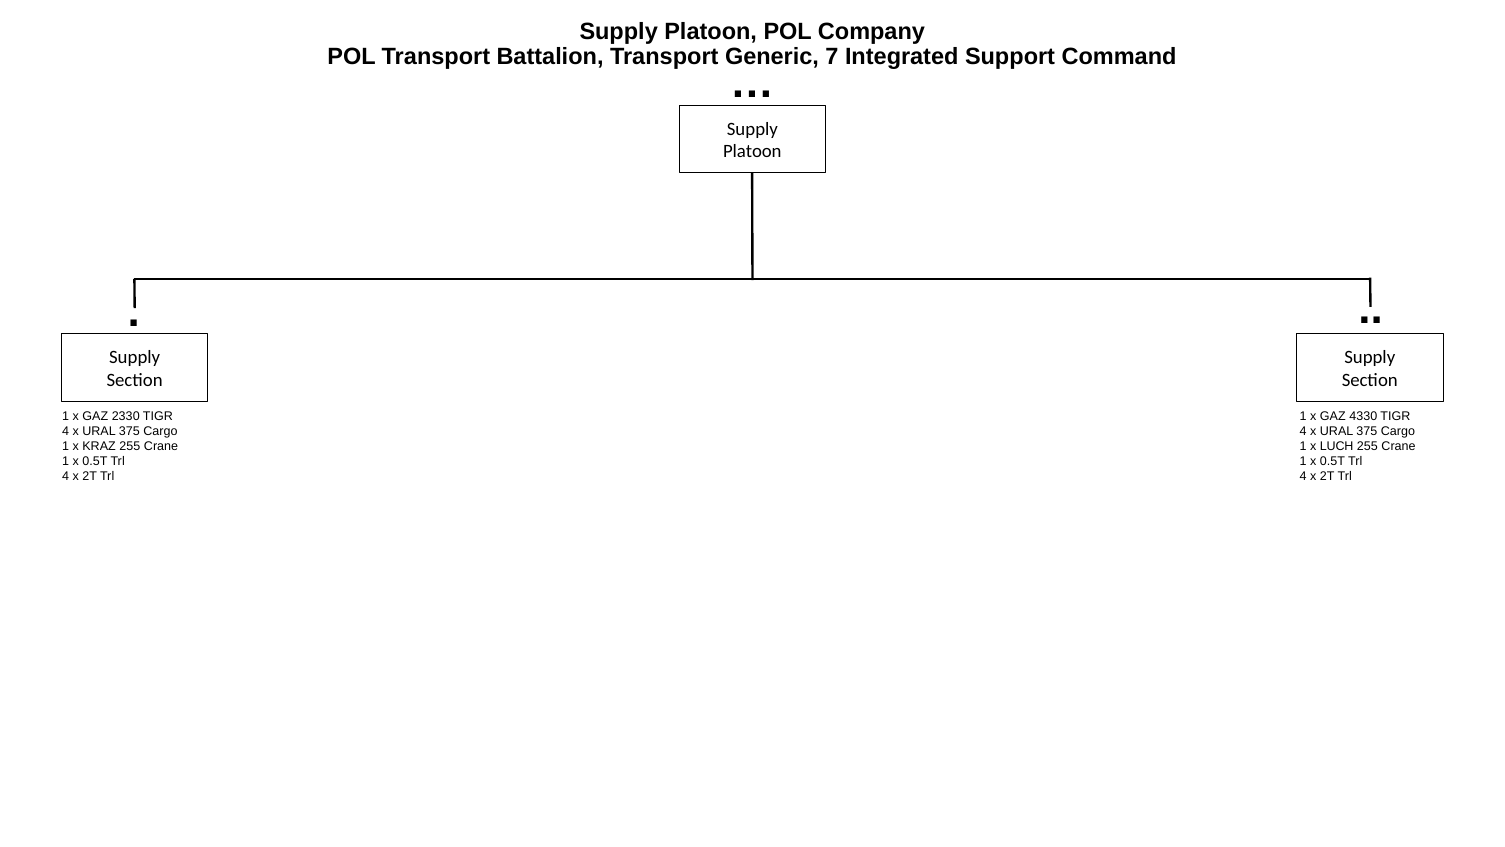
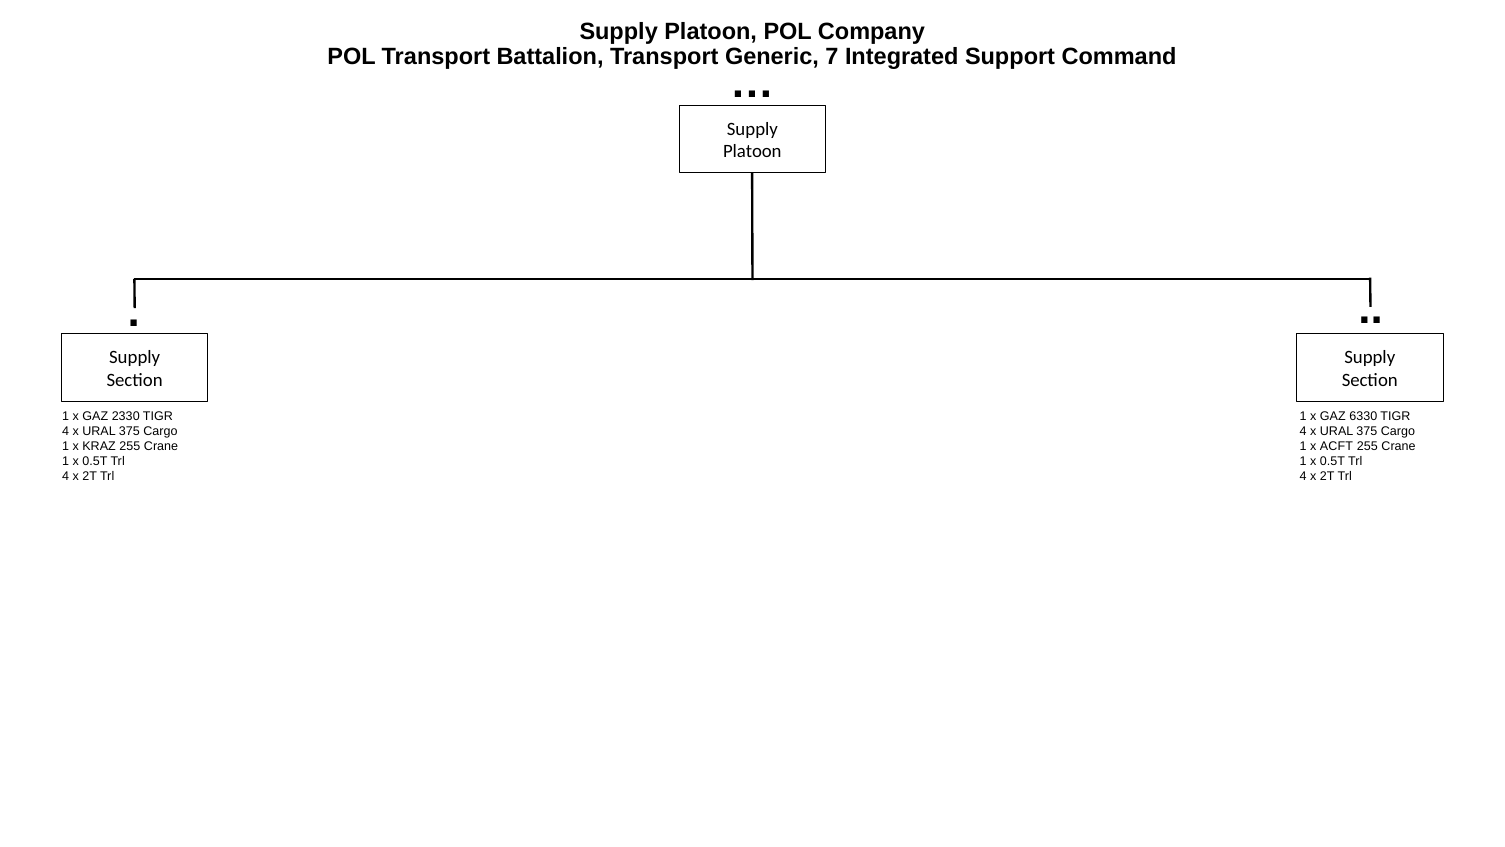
4330: 4330 -> 6330 (1363, 416)
LUCH: LUCH -> ACFT (1336, 446)
